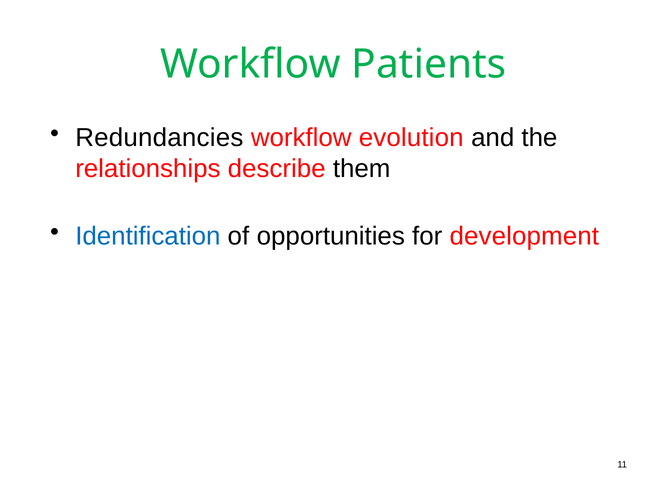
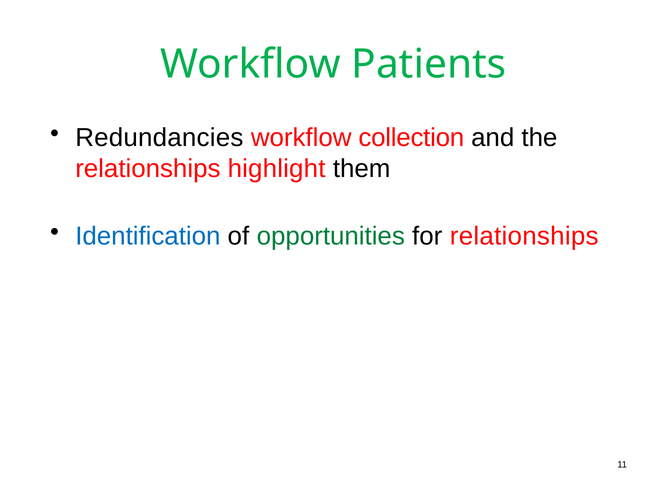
evolution: evolution -> collection (411, 138)
describe: describe -> highlight (277, 169)
opportunities colour: black -> green (331, 236)
for development: development -> relationships (524, 236)
